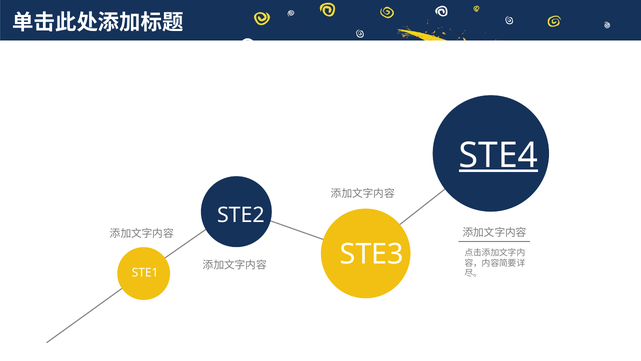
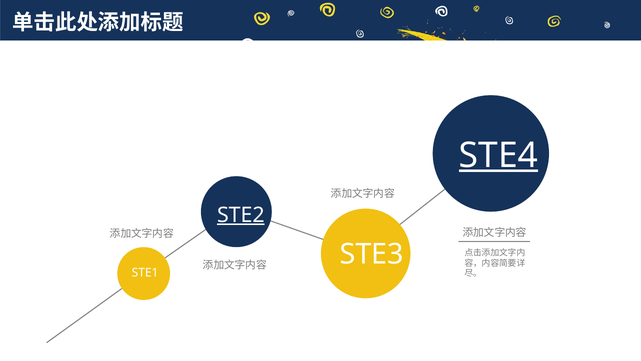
STE2 underline: none -> present (241, 215)
